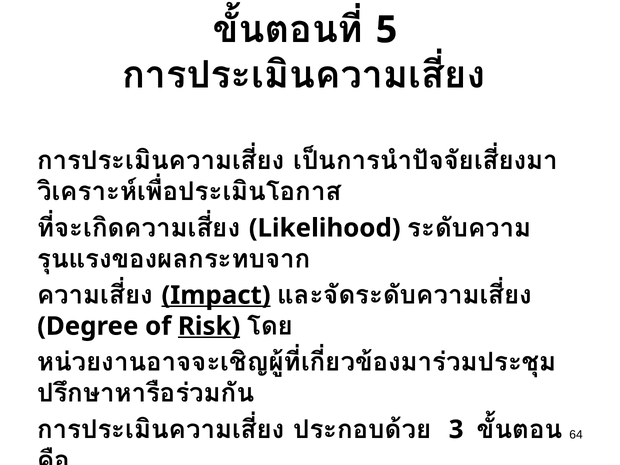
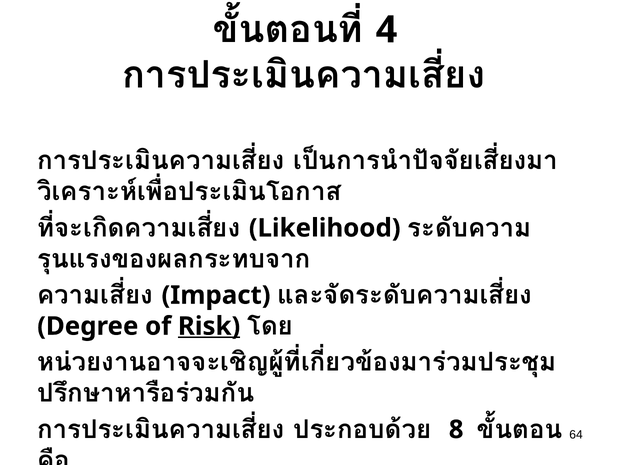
5: 5 -> 4 (386, 30)
Impact underline: present -> none (216, 295)
3: 3 -> 8 (456, 430)
